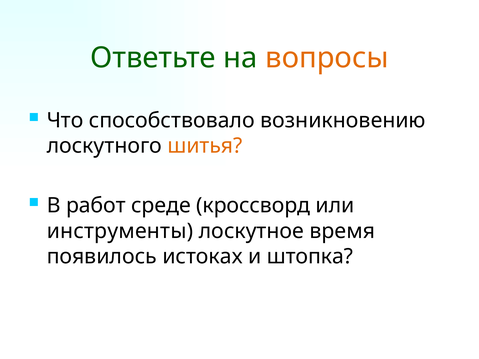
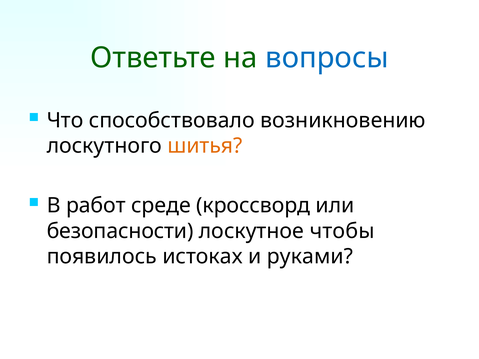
вопросы colour: orange -> blue (327, 58)
инструменты: инструменты -> безопасности (120, 231)
время: время -> чтобы (342, 231)
штопка: штопка -> руками (310, 257)
